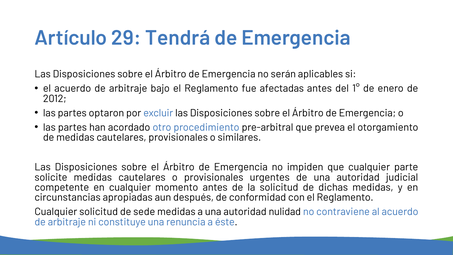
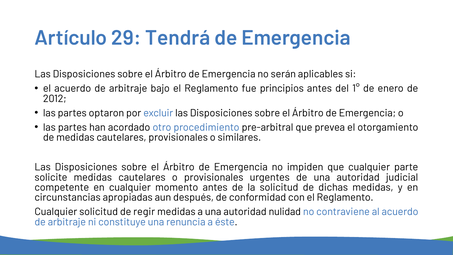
afectadas: afectadas -> principios (282, 88)
sede: sede -> regir (144, 212)
